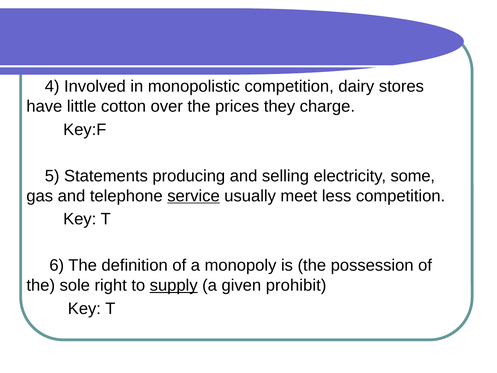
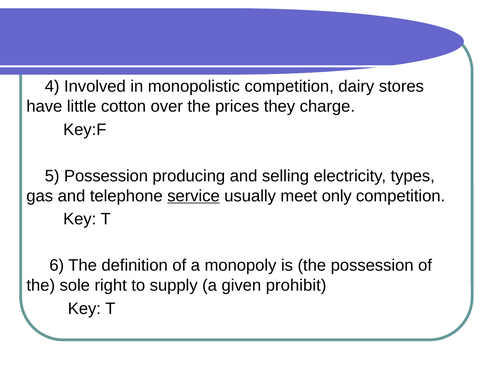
5 Statements: Statements -> Possession (106, 176)
some: some -> types (413, 176)
less: less -> only (337, 196)
supply underline: present -> none (174, 285)
